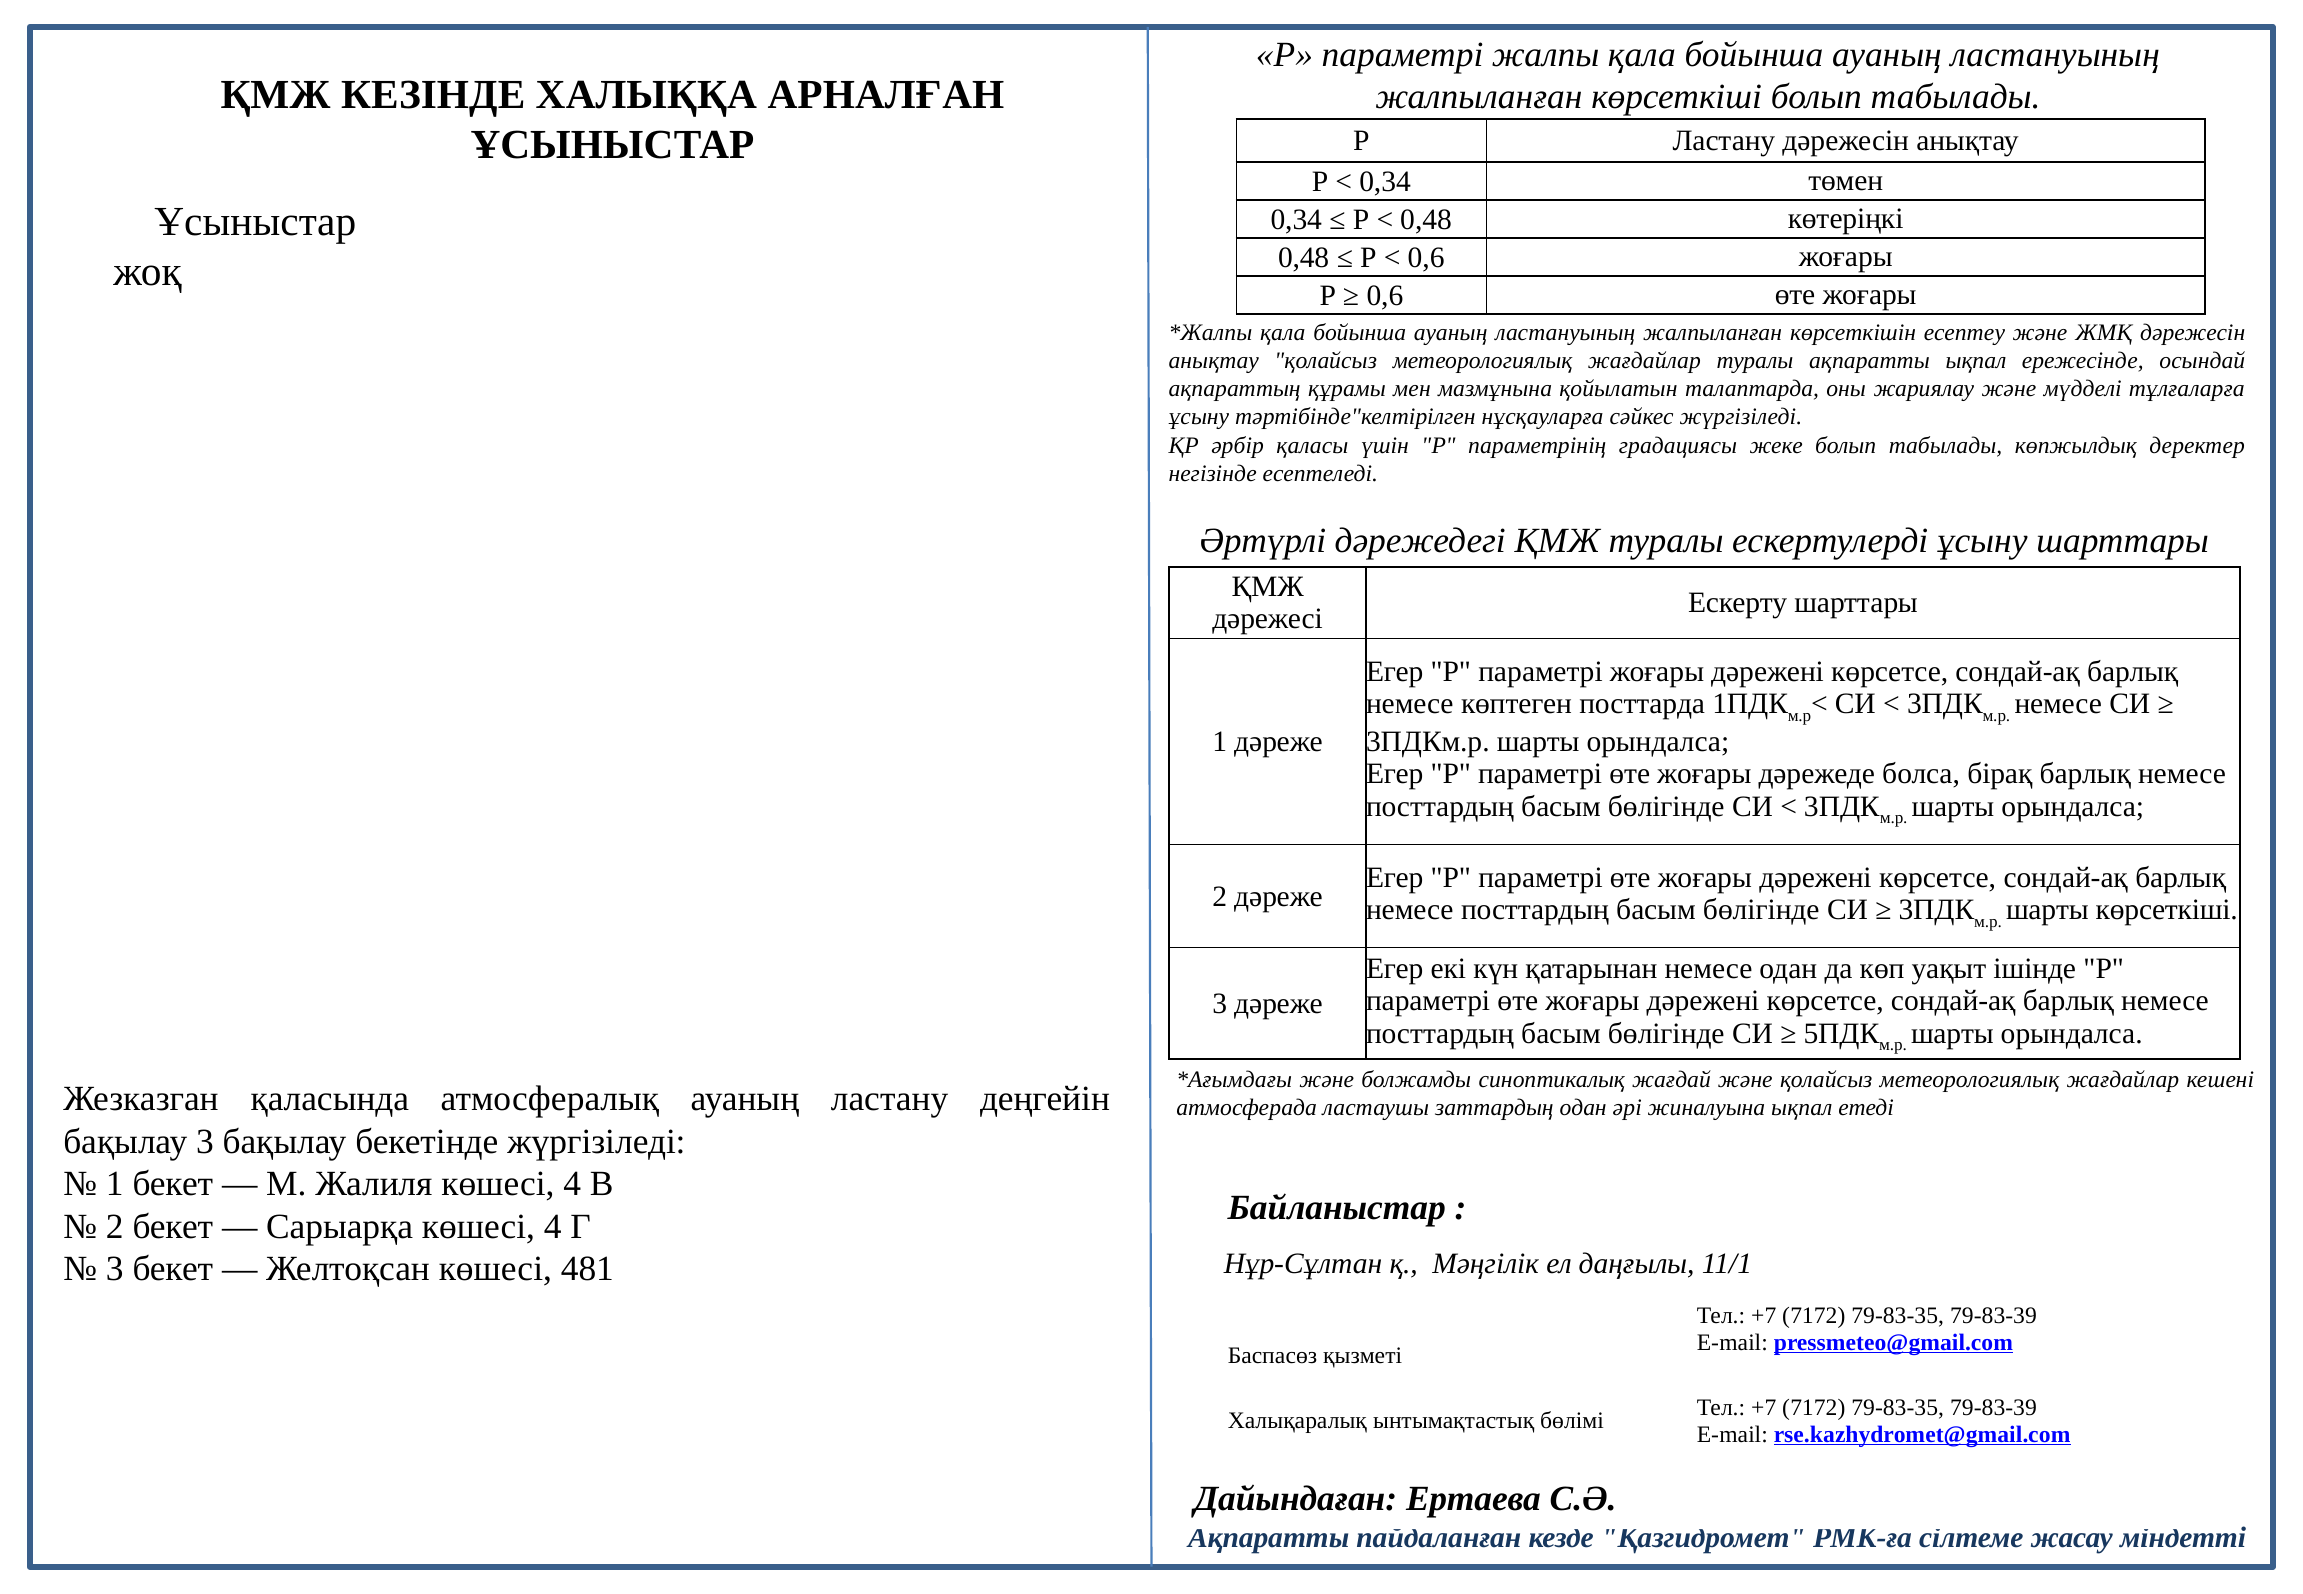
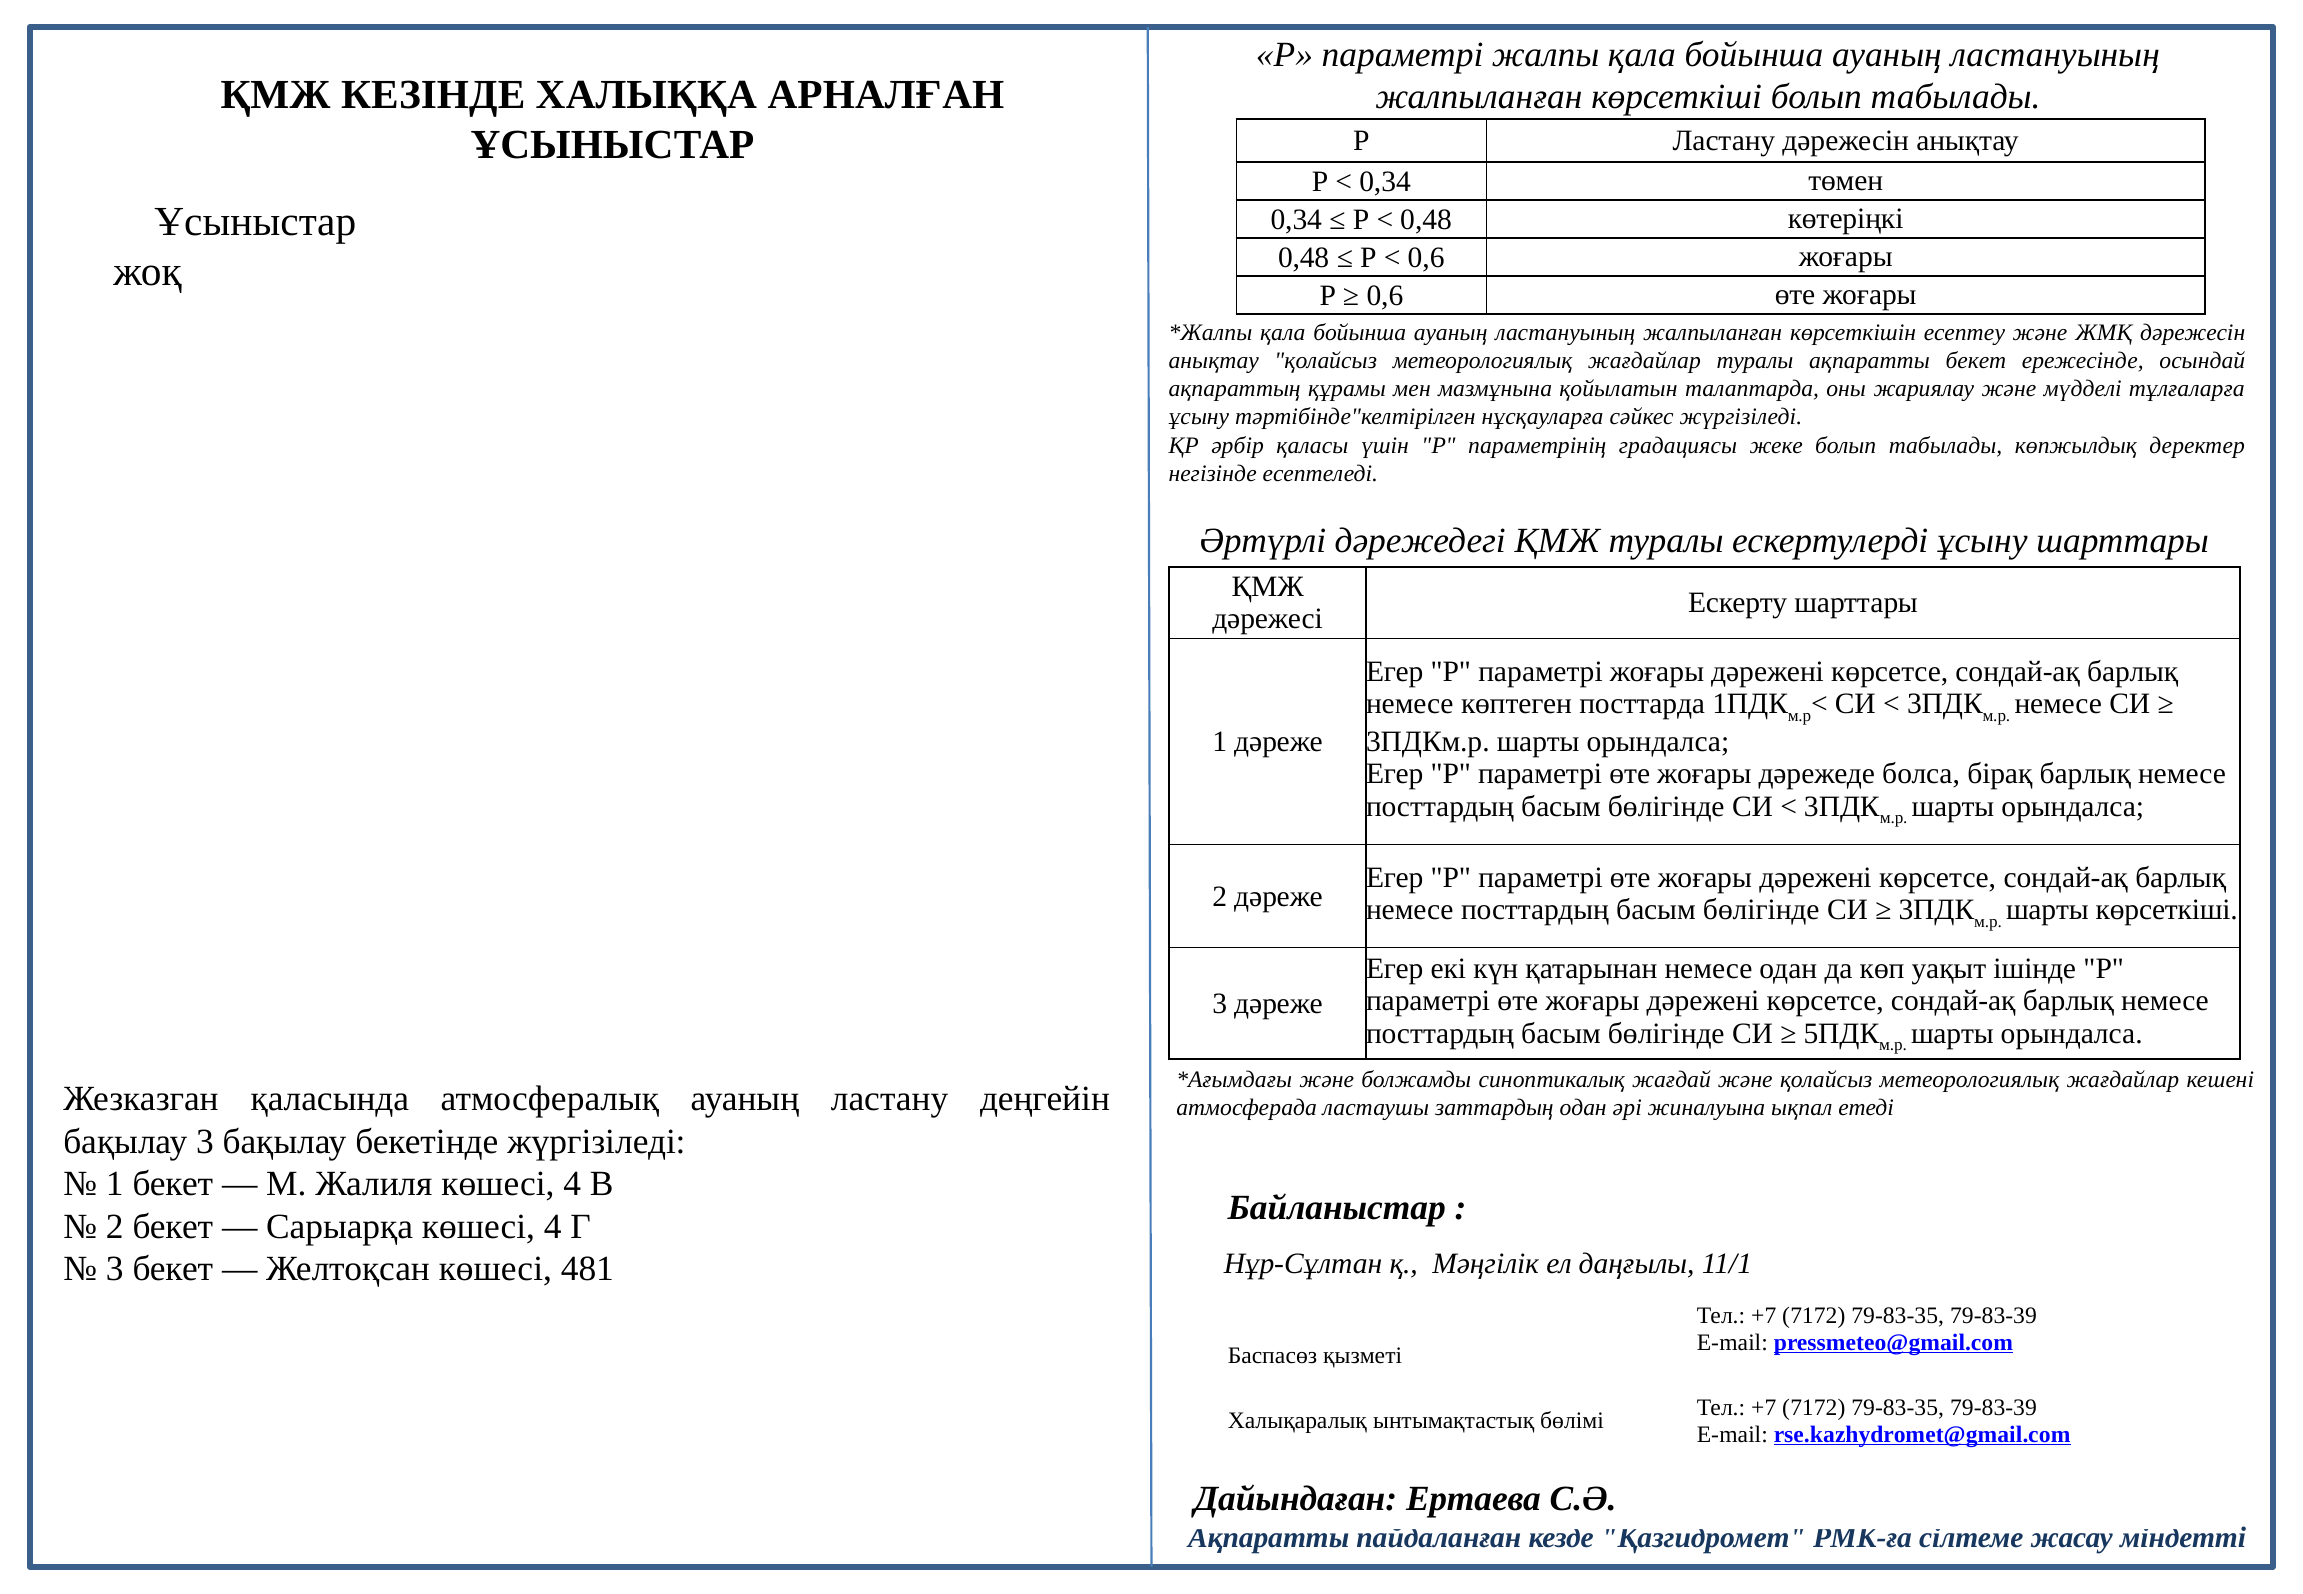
ақпаратты ықпал: ықпал -> бекет (1976, 361)
